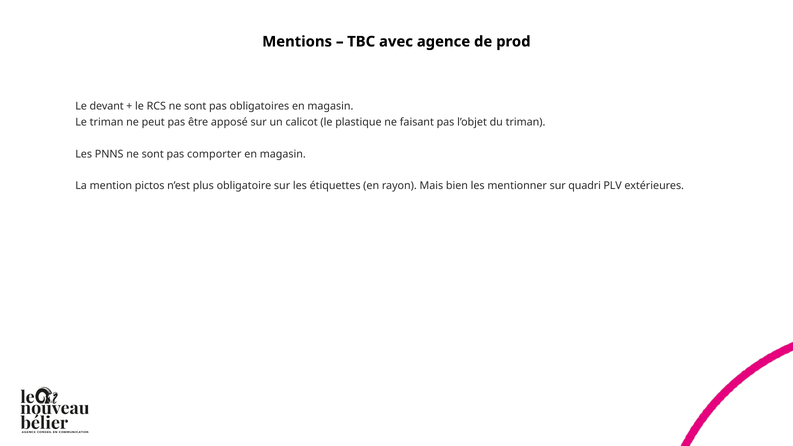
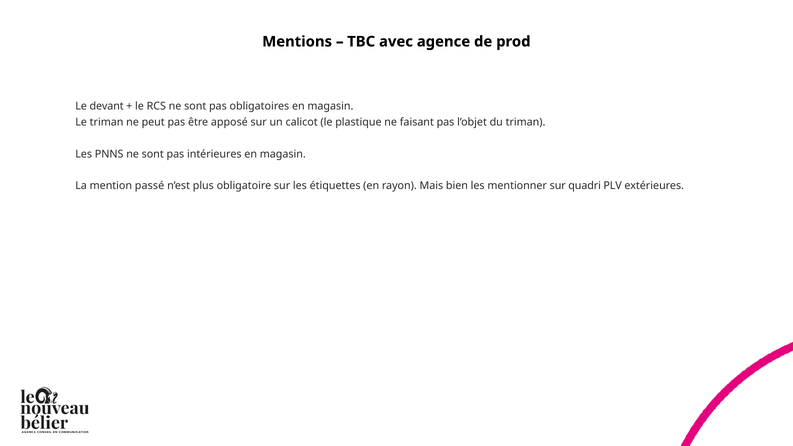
comporter: comporter -> intérieures (214, 154)
pictos: pictos -> passé (150, 186)
